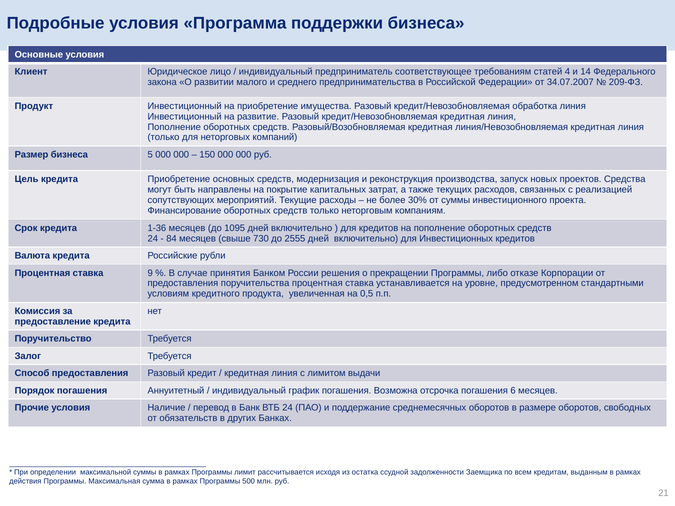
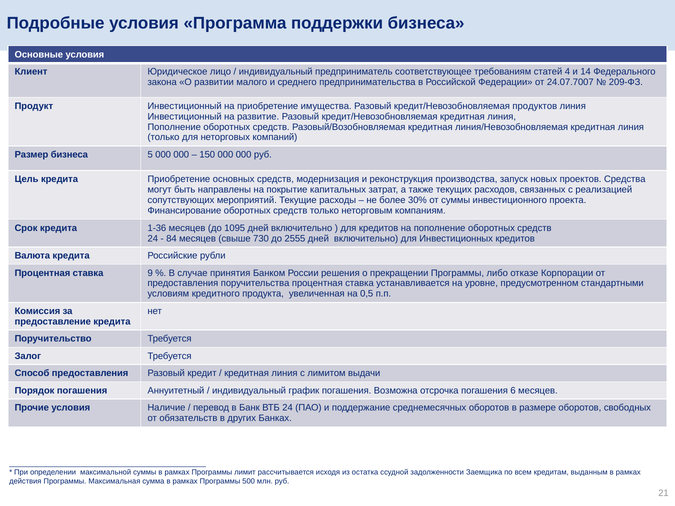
34.07.2007: 34.07.2007 -> 24.07.7007 (570, 82)
обработка: обработка -> продуктов (535, 106)
